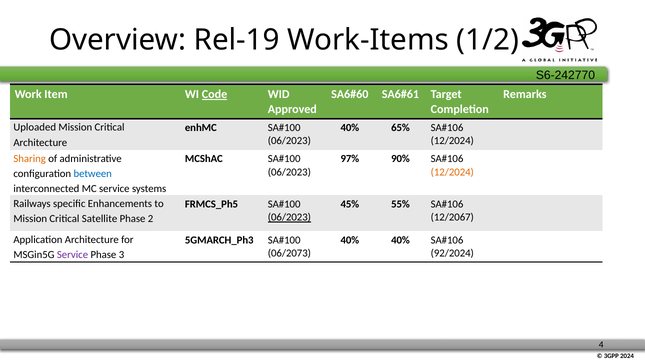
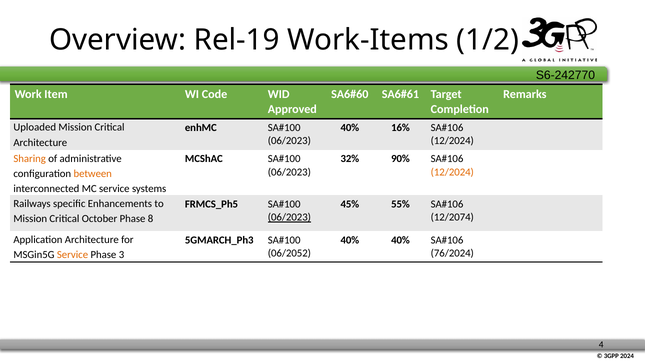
Code underline: present -> none (214, 94)
65%: 65% -> 16% (400, 128)
97%: 97% -> 32% (350, 159)
between colour: blue -> orange (93, 173)
12/2067: 12/2067 -> 12/2074 (452, 217)
Satellite: Satellite -> October (100, 219)
2: 2 -> 8 (151, 219)
06/2073: 06/2073 -> 06/2052 (289, 253)
92/2024: 92/2024 -> 76/2024 (452, 253)
Service colour: purple -> orange (73, 255)
